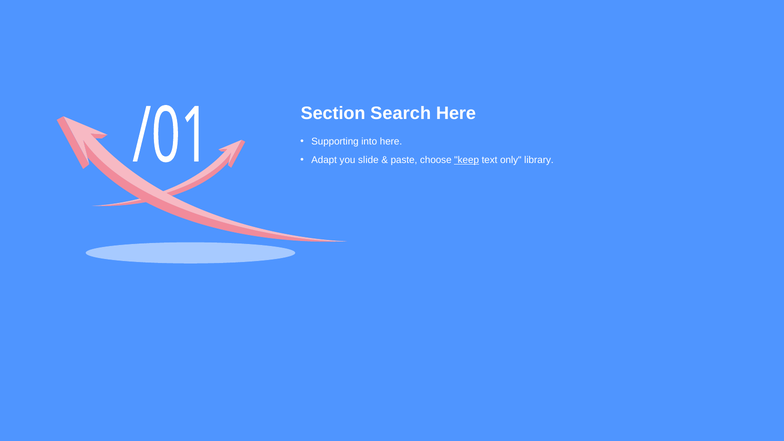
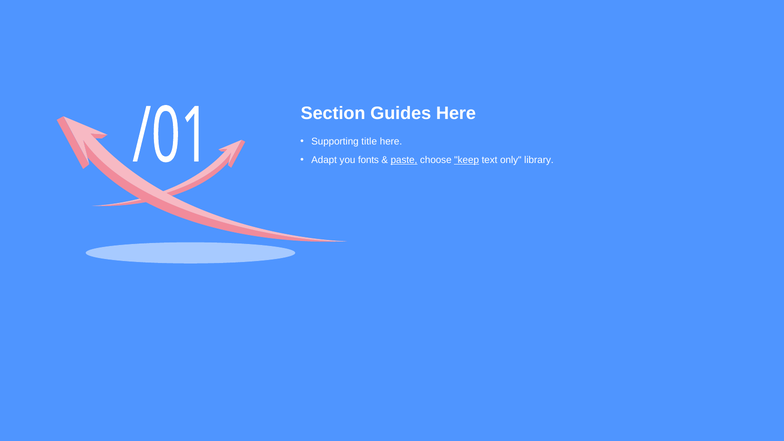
Search: Search -> Guides (401, 113)
into: into -> title (369, 141)
slide: slide -> fonts (368, 160)
paste underline: none -> present (404, 160)
